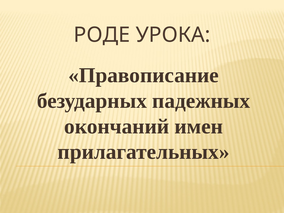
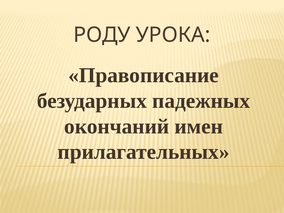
РОДЕ: РОДЕ -> РОДУ (102, 35)
